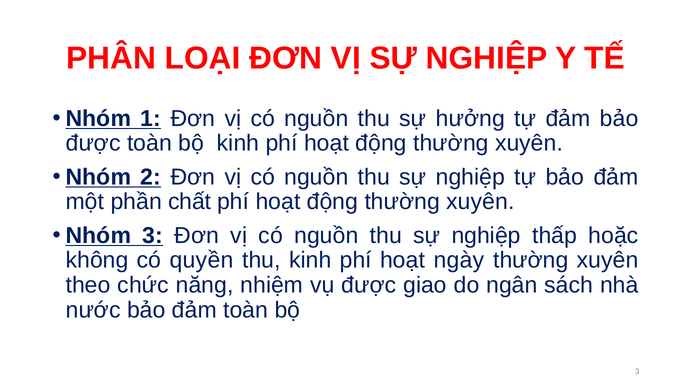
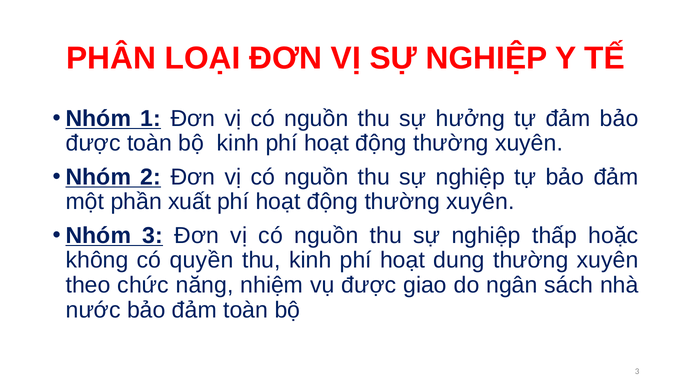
chất: chất -> xuất (190, 202)
ngày: ngày -> dung (459, 261)
